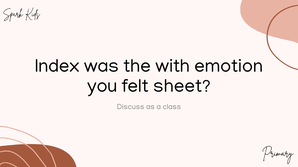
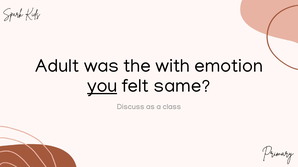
Index: Index -> Adult (57, 66)
you underline: none -> present (102, 86)
sheet: sheet -> same (182, 86)
